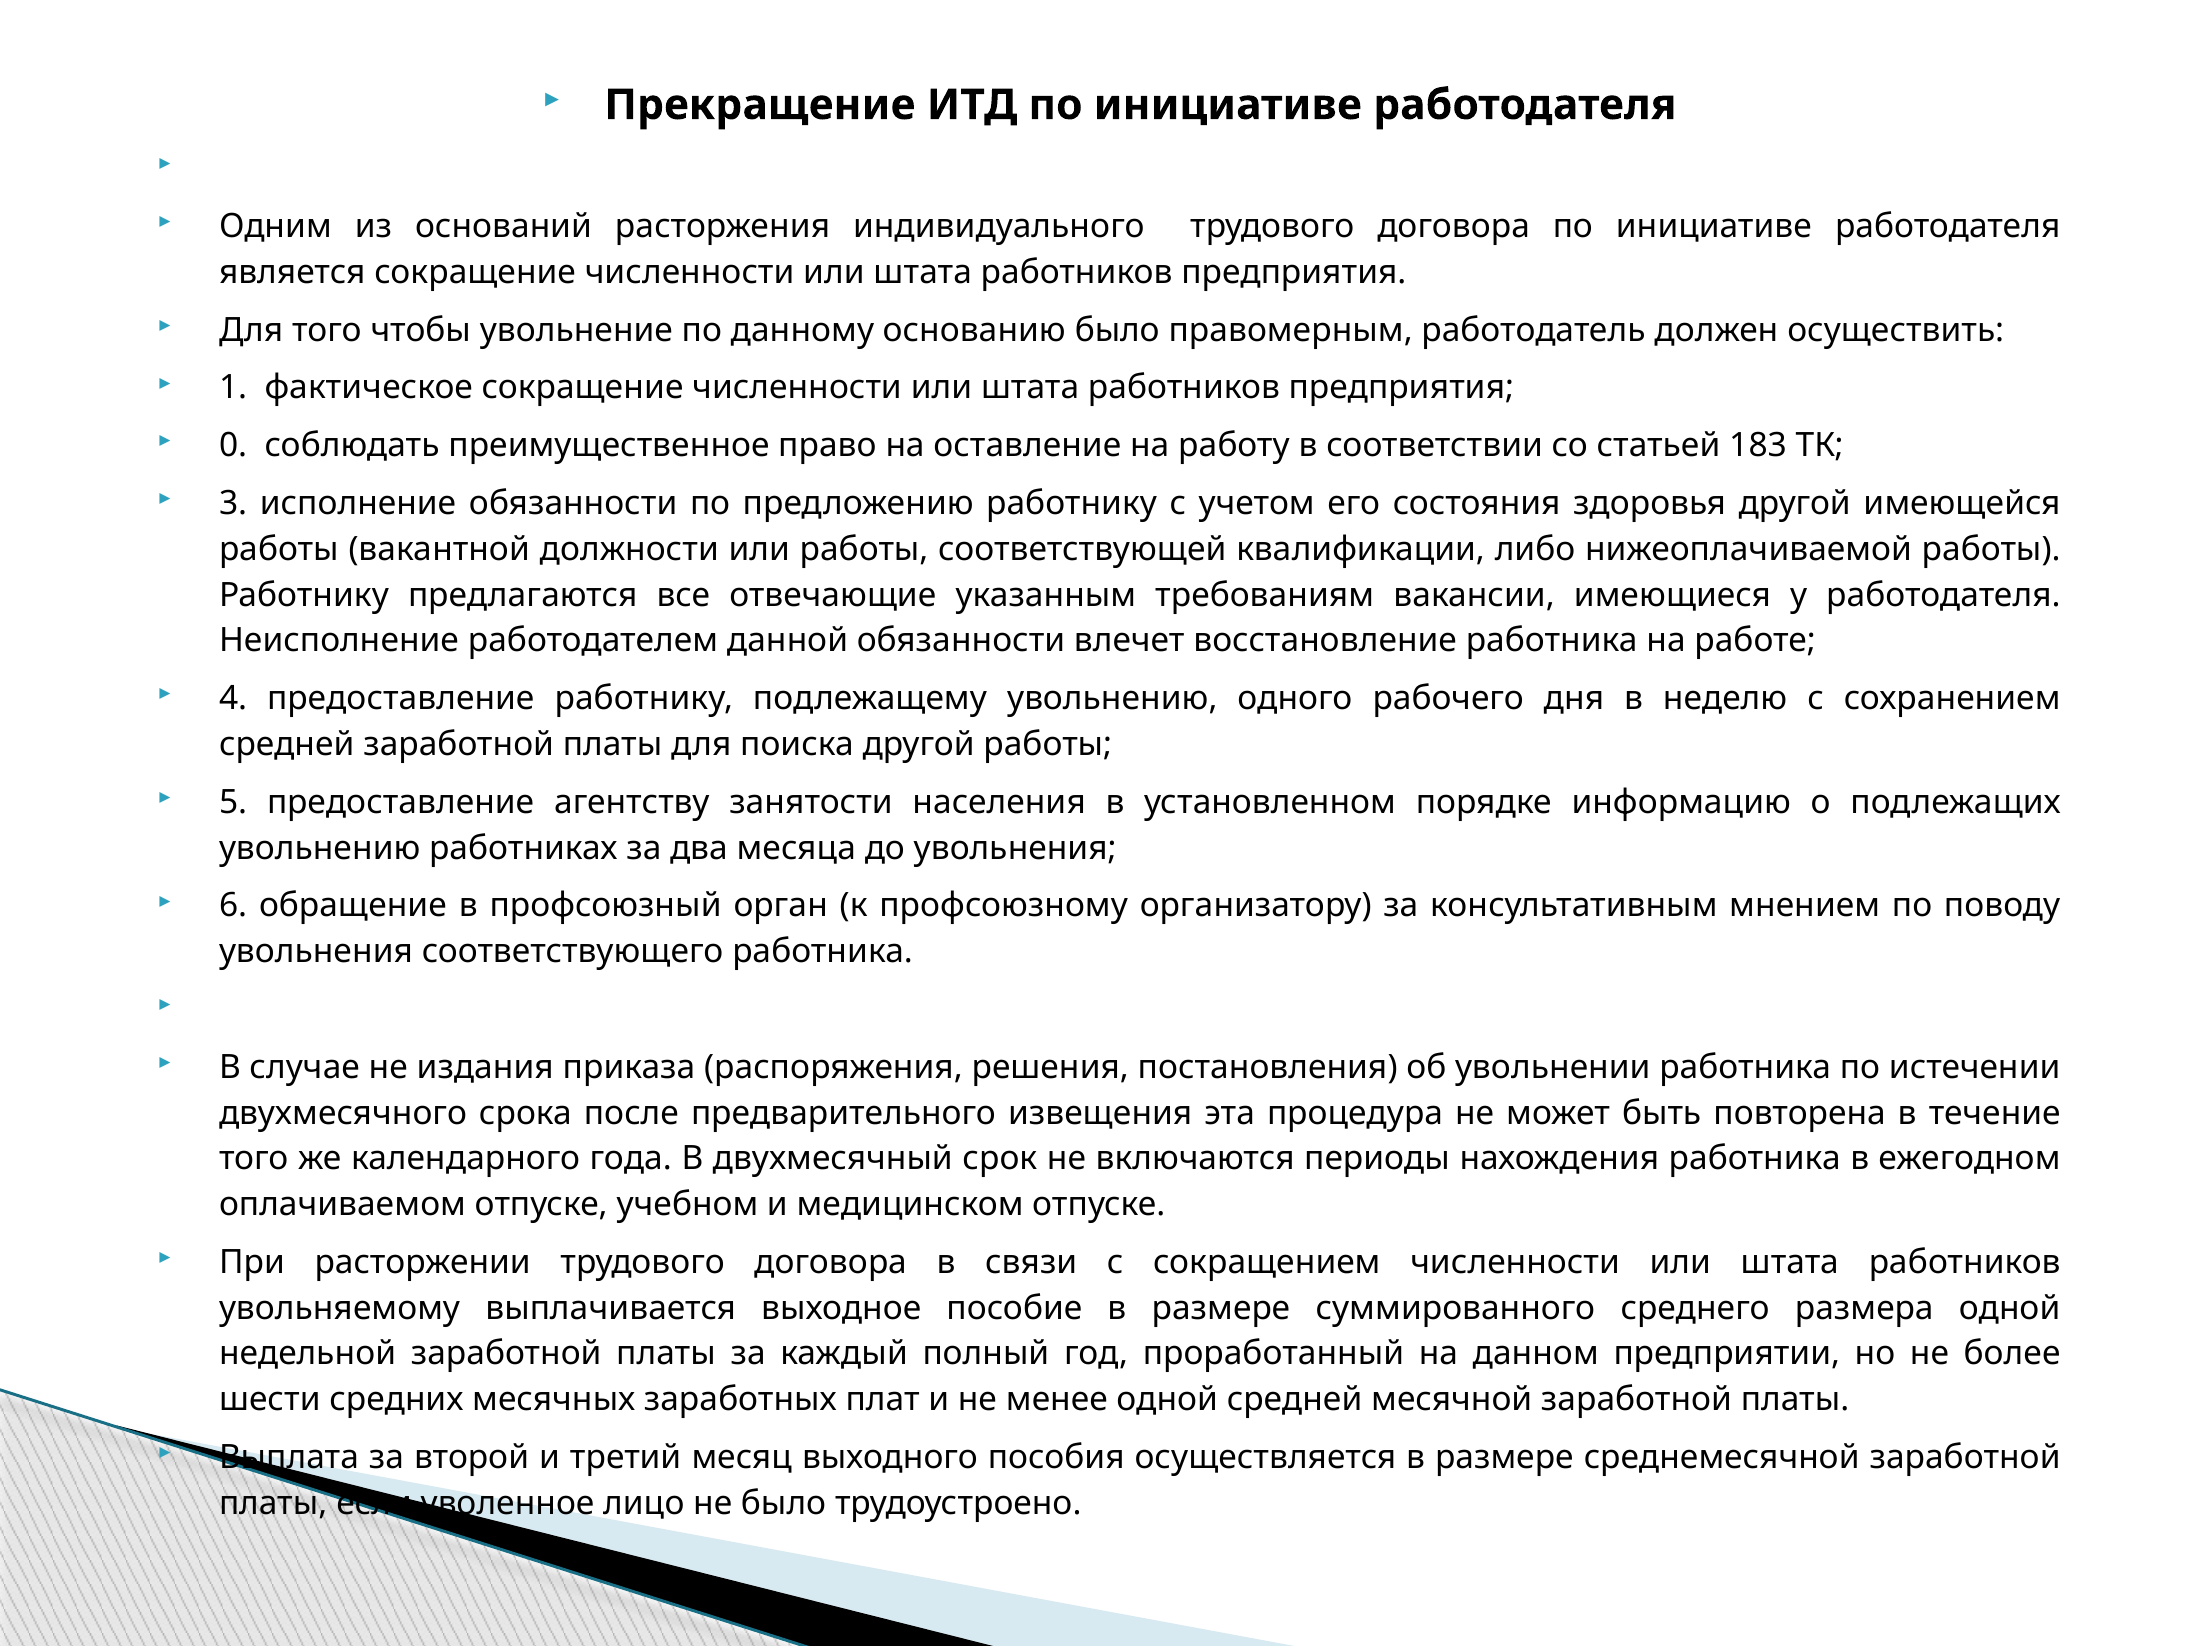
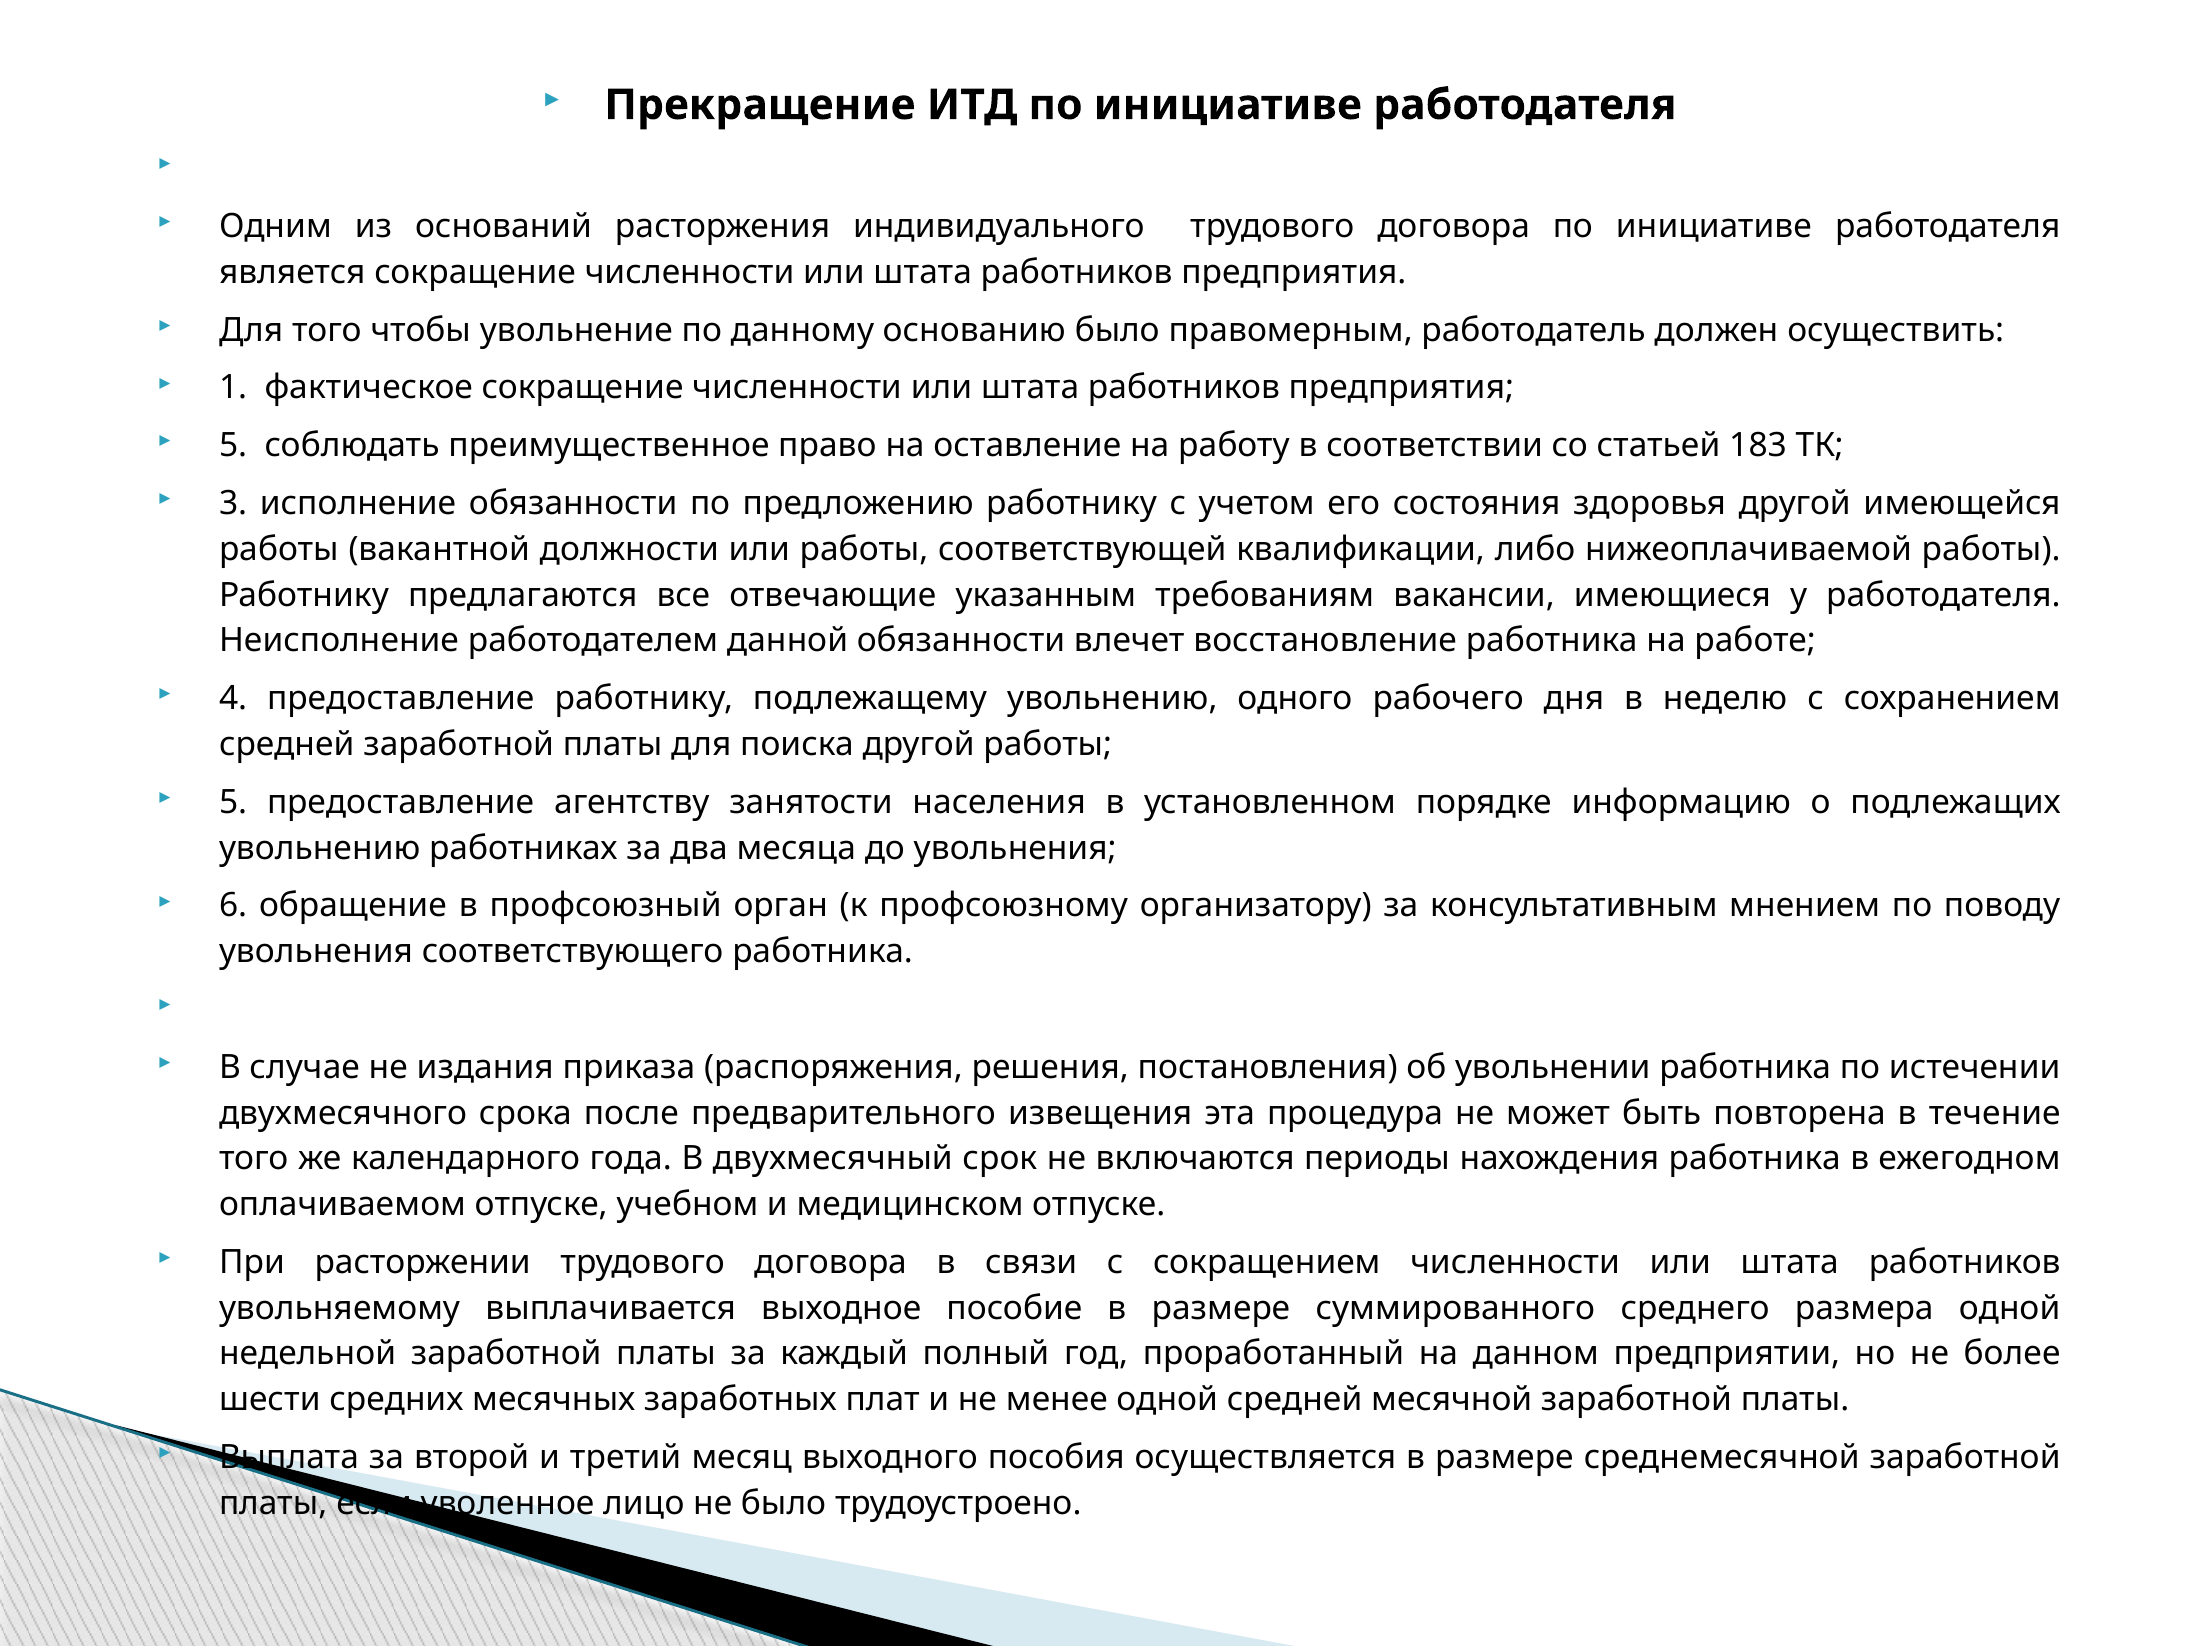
0: 0 -> 5 (233, 446)
